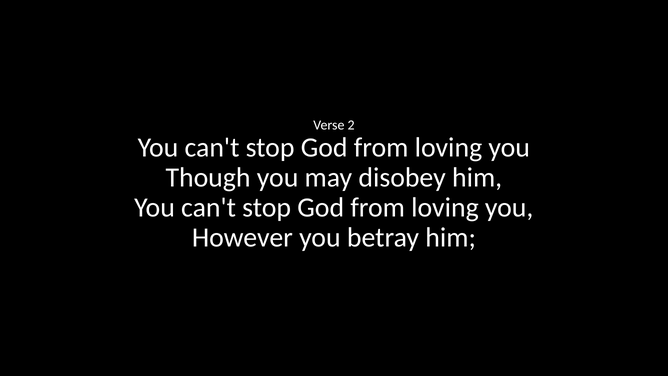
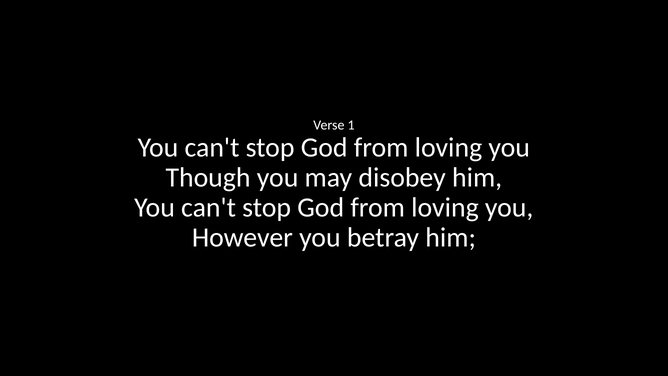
2: 2 -> 1 (351, 125)
